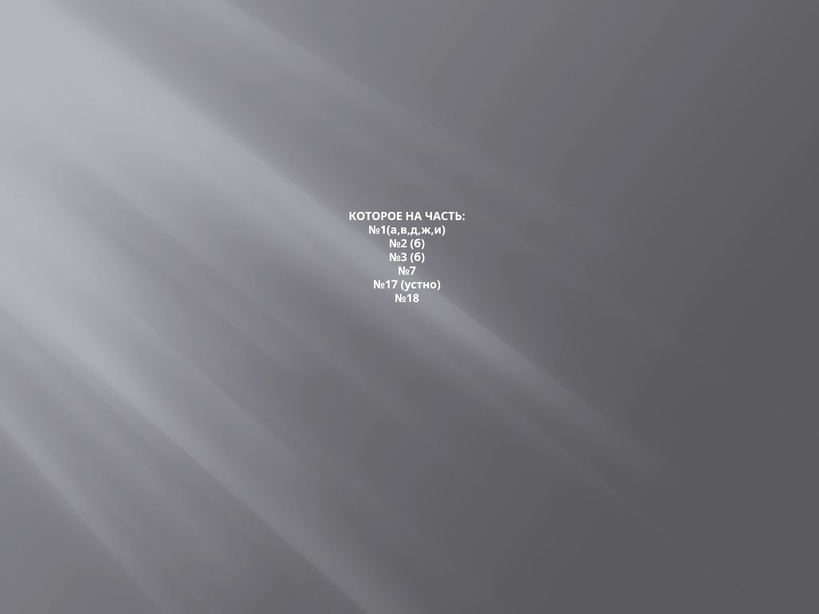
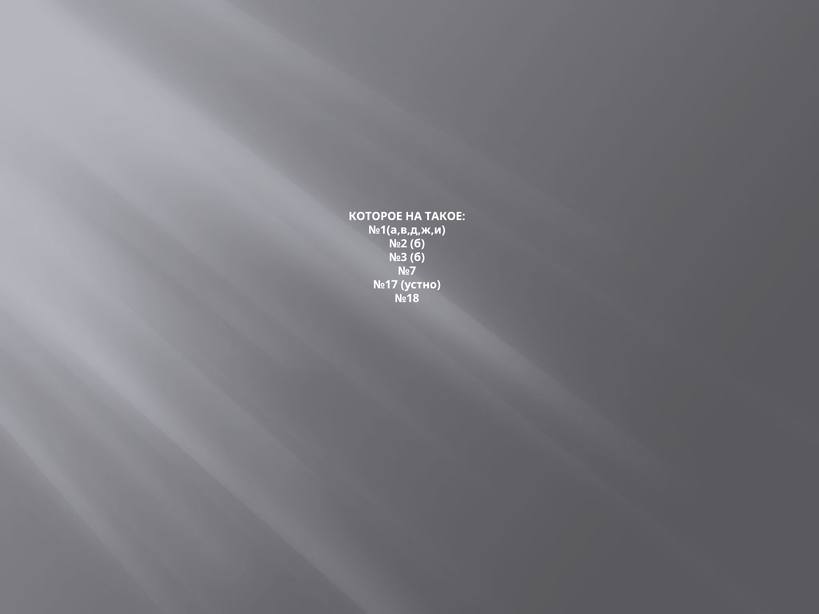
ЧАСТЬ: ЧАСТЬ -> ТАКОЕ (445, 216)
